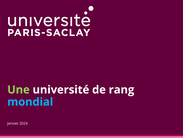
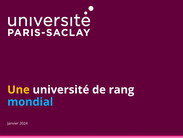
Une colour: light green -> yellow (18, 89)
